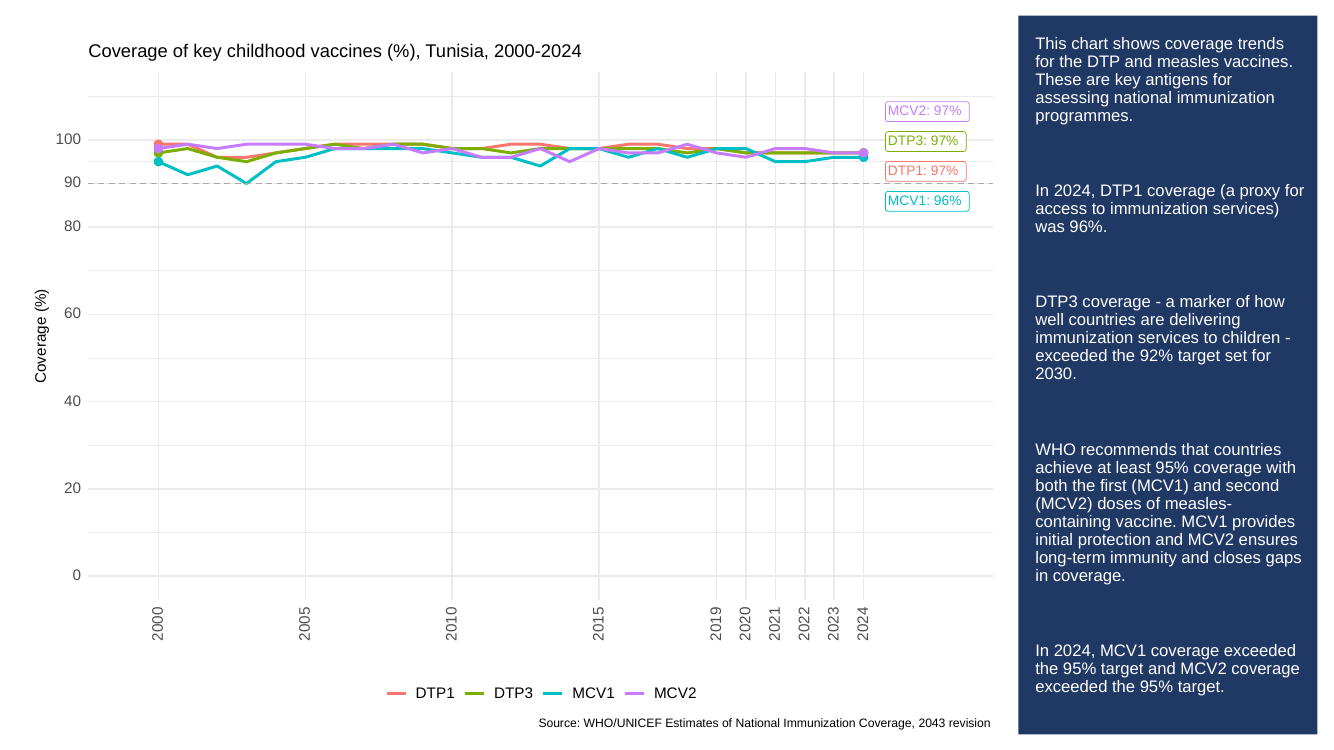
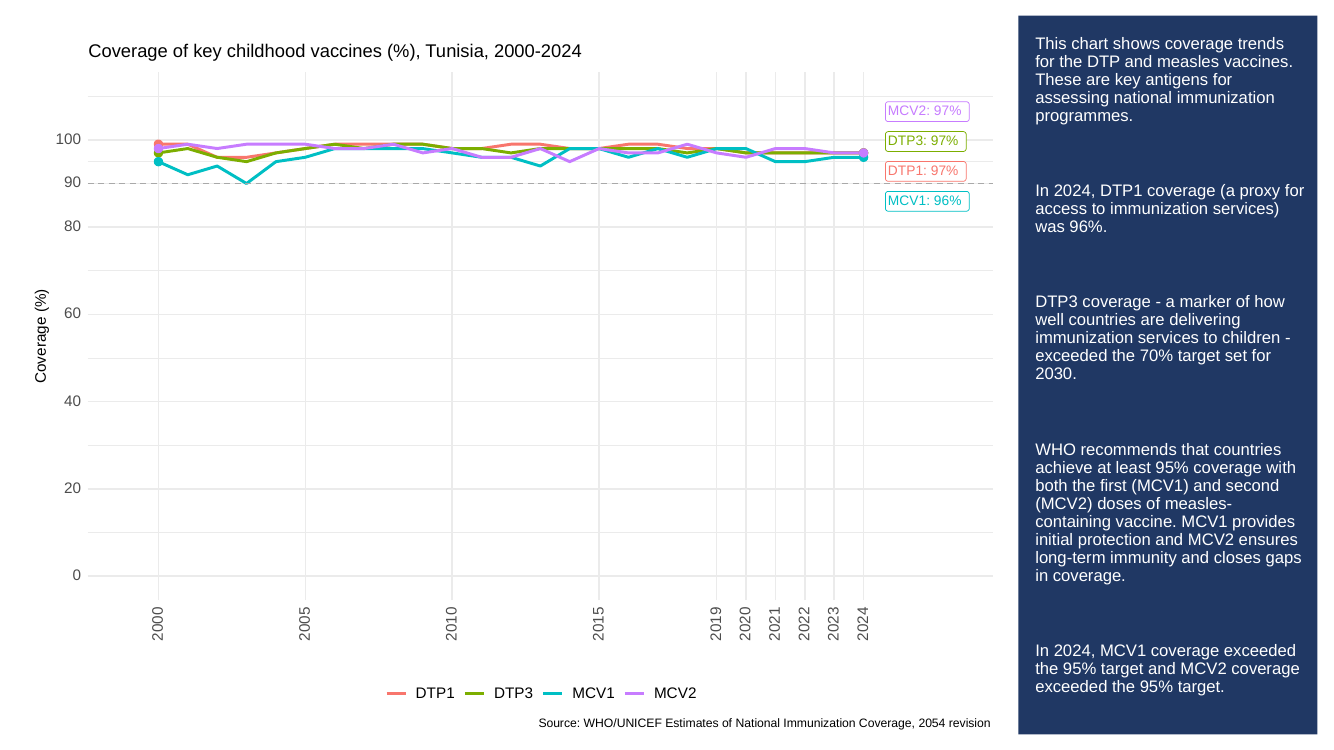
92%: 92% -> 70% (1156, 357)
2043: 2043 -> 2054 (932, 724)
